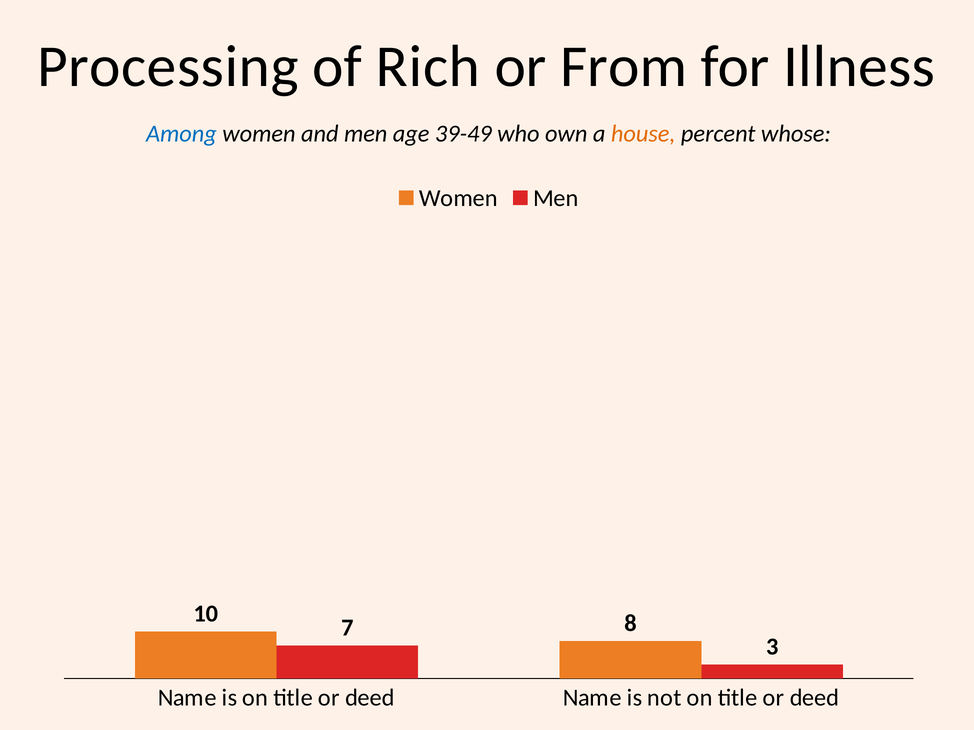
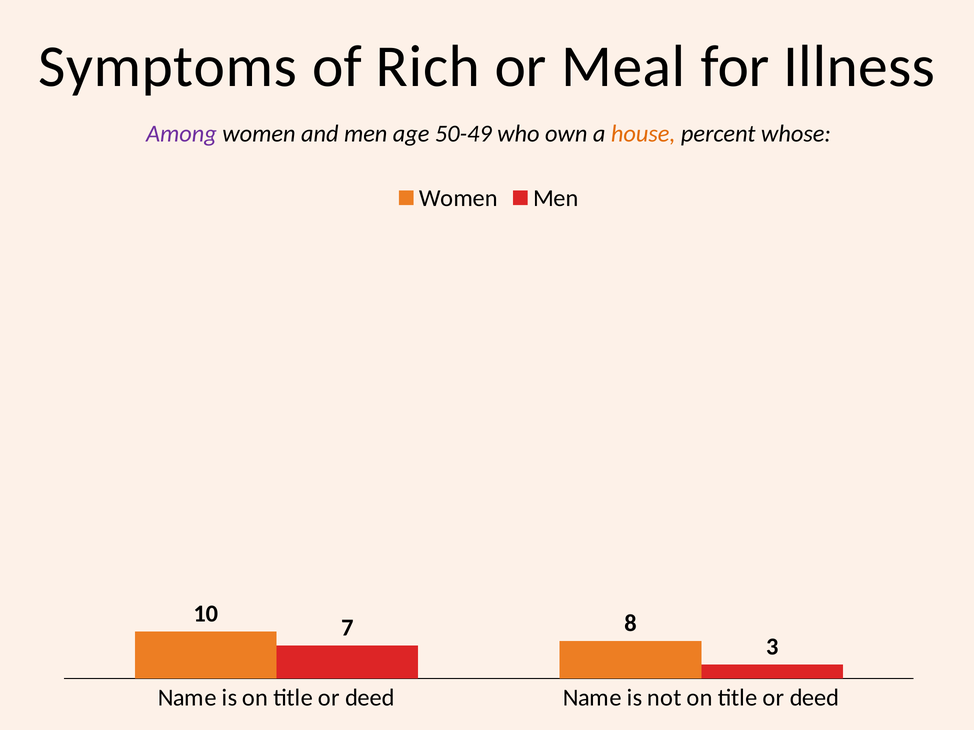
Processing: Processing -> Symptoms (168, 67)
From: From -> Meal (623, 67)
Among colour: blue -> purple (181, 134)
39-49: 39-49 -> 50-49 (463, 134)
